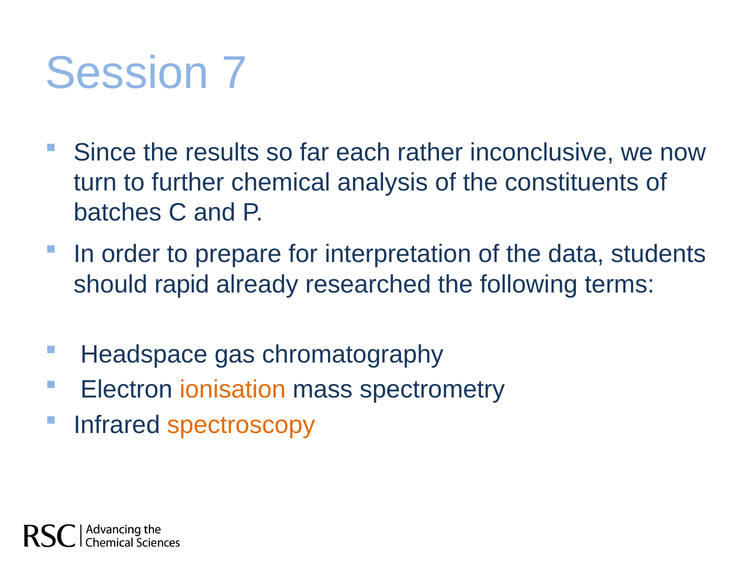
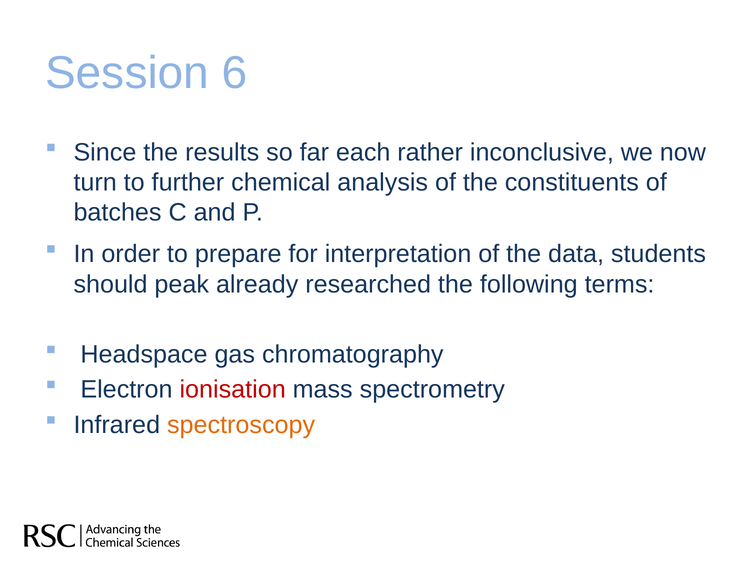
7: 7 -> 6 (235, 73)
rapid: rapid -> peak (182, 285)
ionisation colour: orange -> red (233, 390)
